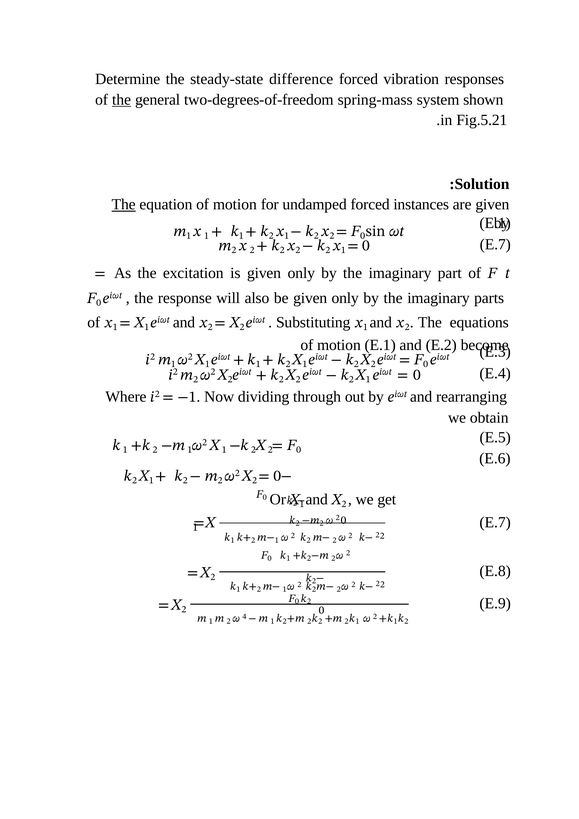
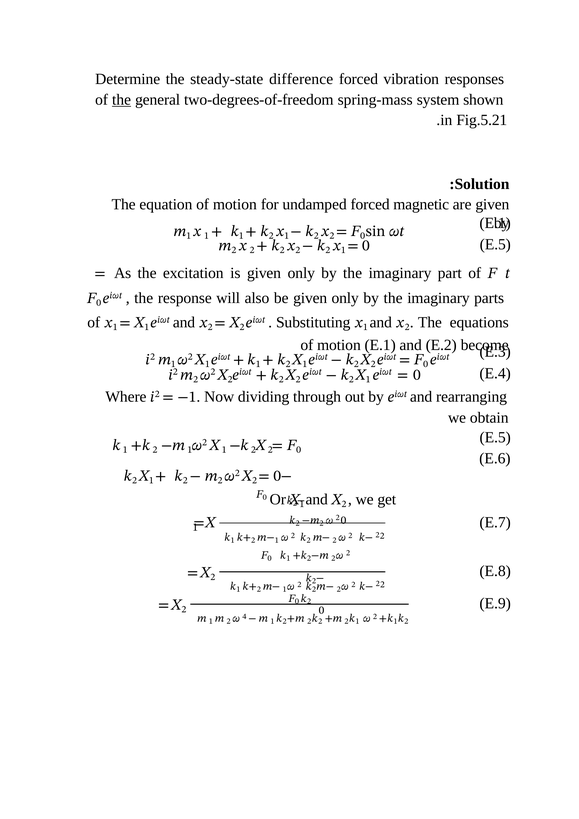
The underline: present -> none (124, 205)
instances: instances -> magnetic (421, 205)
E.7: E.7 -> E.5 (495, 244)
